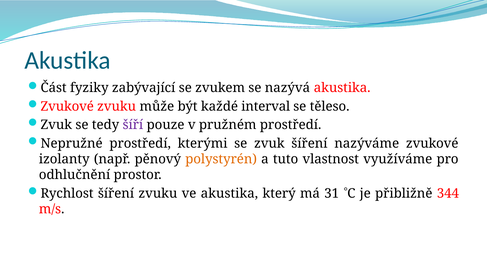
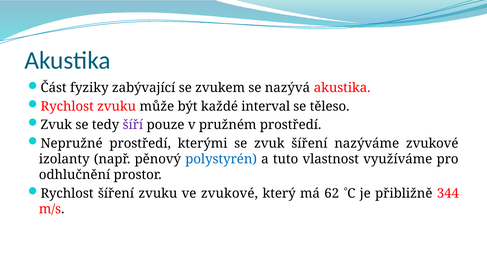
Zvukové: Zvukové -> Rychlost (67, 106)
polystyrén colour: orange -> blue (221, 159)
ve akustika: akustika -> zvukové (229, 193)
31: 31 -> 62 (332, 193)
